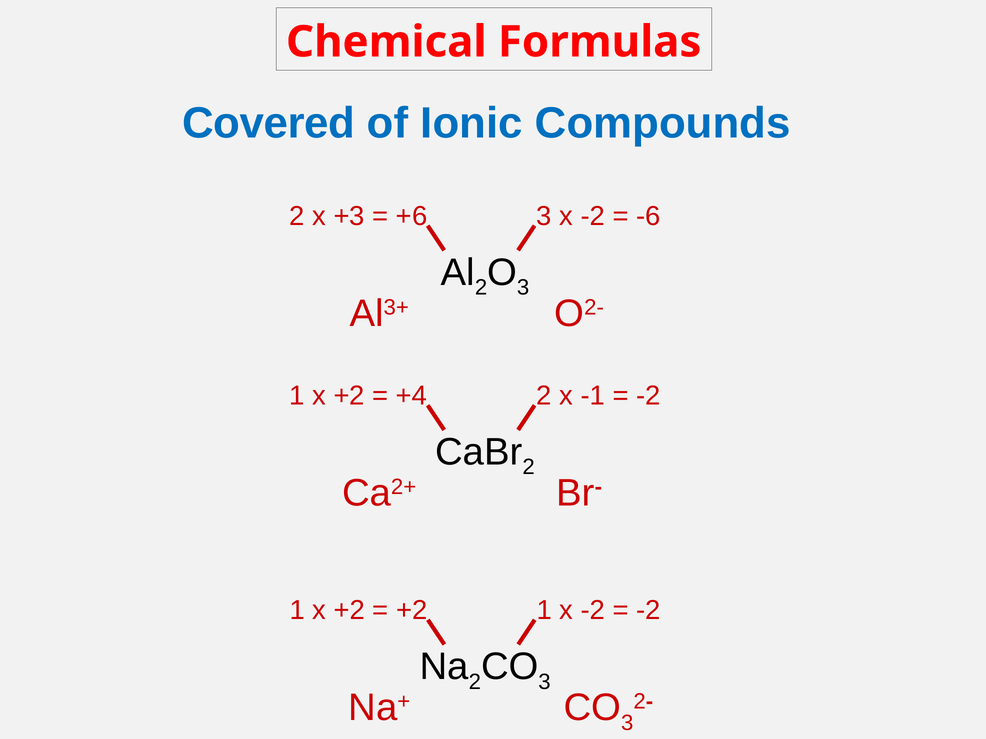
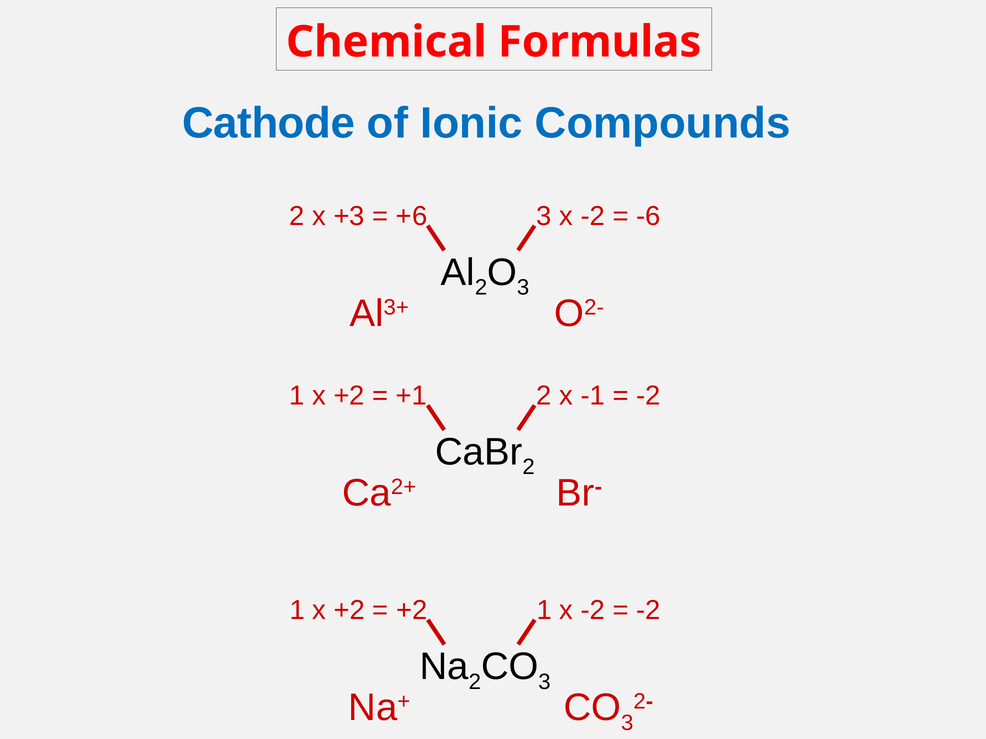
Covered: Covered -> Cathode (269, 124)
+4: +4 -> +1 (412, 396)
